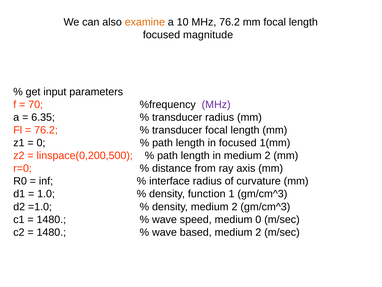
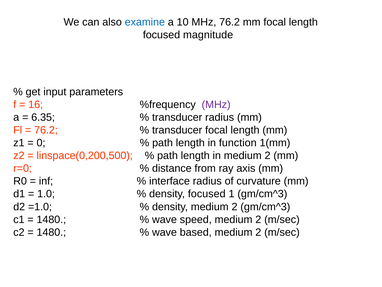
examine colour: orange -> blue (145, 22)
70: 70 -> 16 (36, 104)
in focused: focused -> function (238, 143)
density function: function -> focused (207, 194)
speed medium 0: 0 -> 2 (258, 219)
